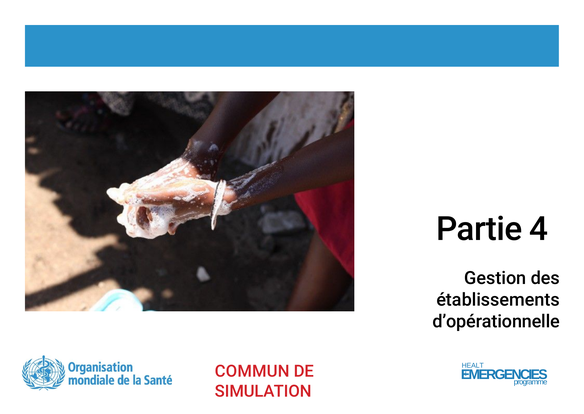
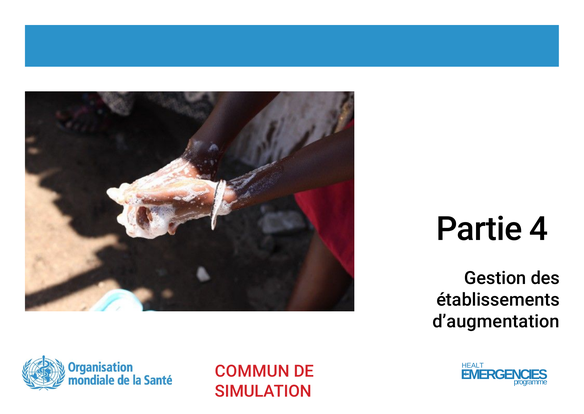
d’opérationnelle: d’opérationnelle -> d’augmentation (496, 321)
